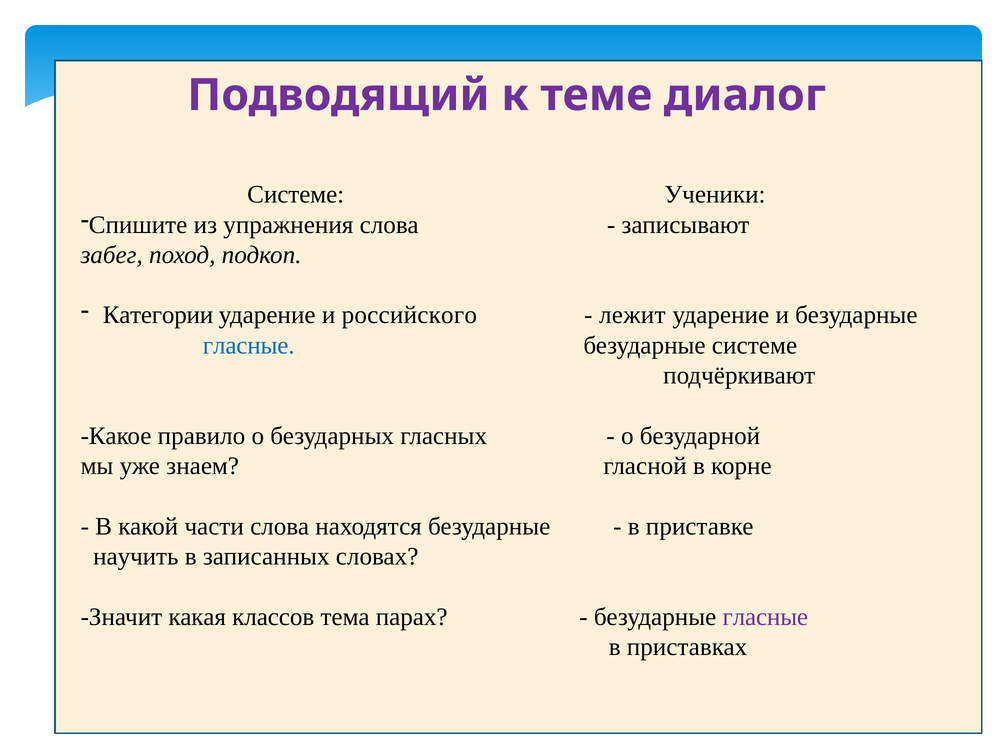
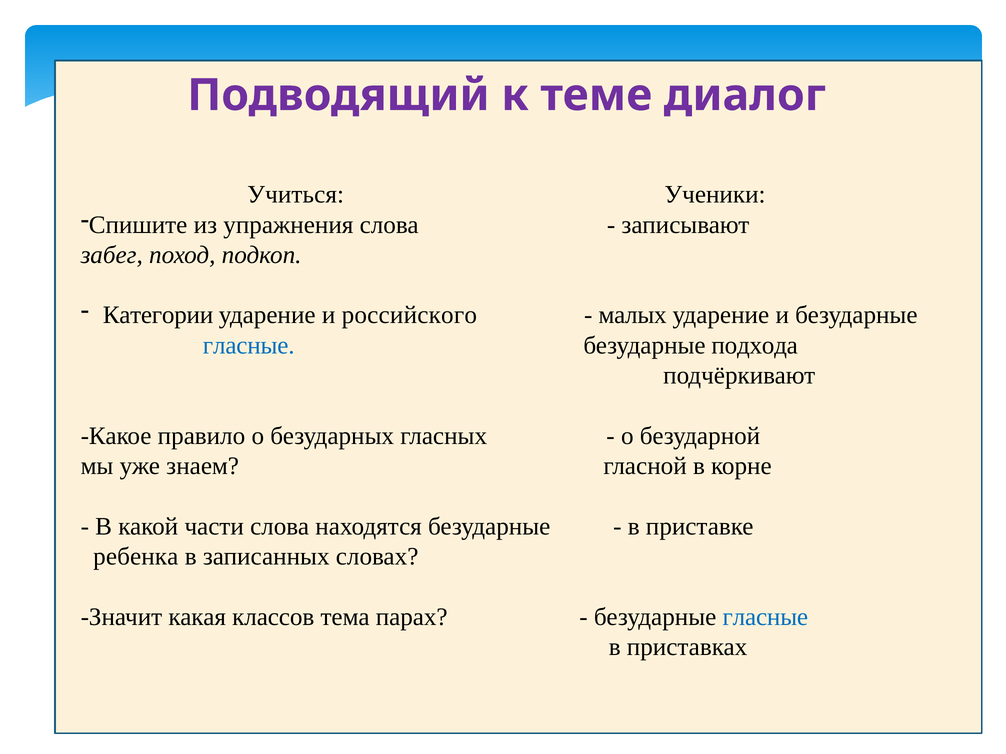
Системе: Системе -> Учиться (296, 195)
лежит: лежит -> малых (633, 315)
безударные системе: системе -> подхода (755, 346)
научить: научить -> ребенка (136, 557)
гласные colour: purple -> blue (765, 617)
